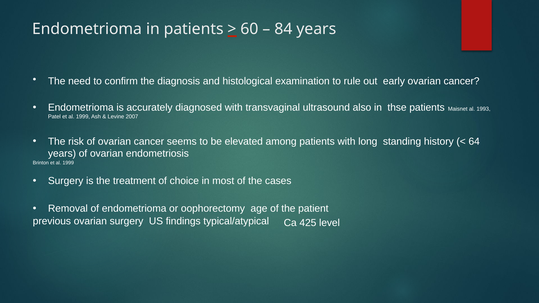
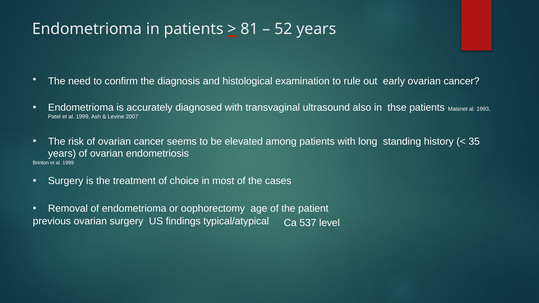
60: 60 -> 81 (250, 29)
84: 84 -> 52 (284, 29)
64: 64 -> 35 (474, 142)
425: 425 -> 537 (308, 223)
